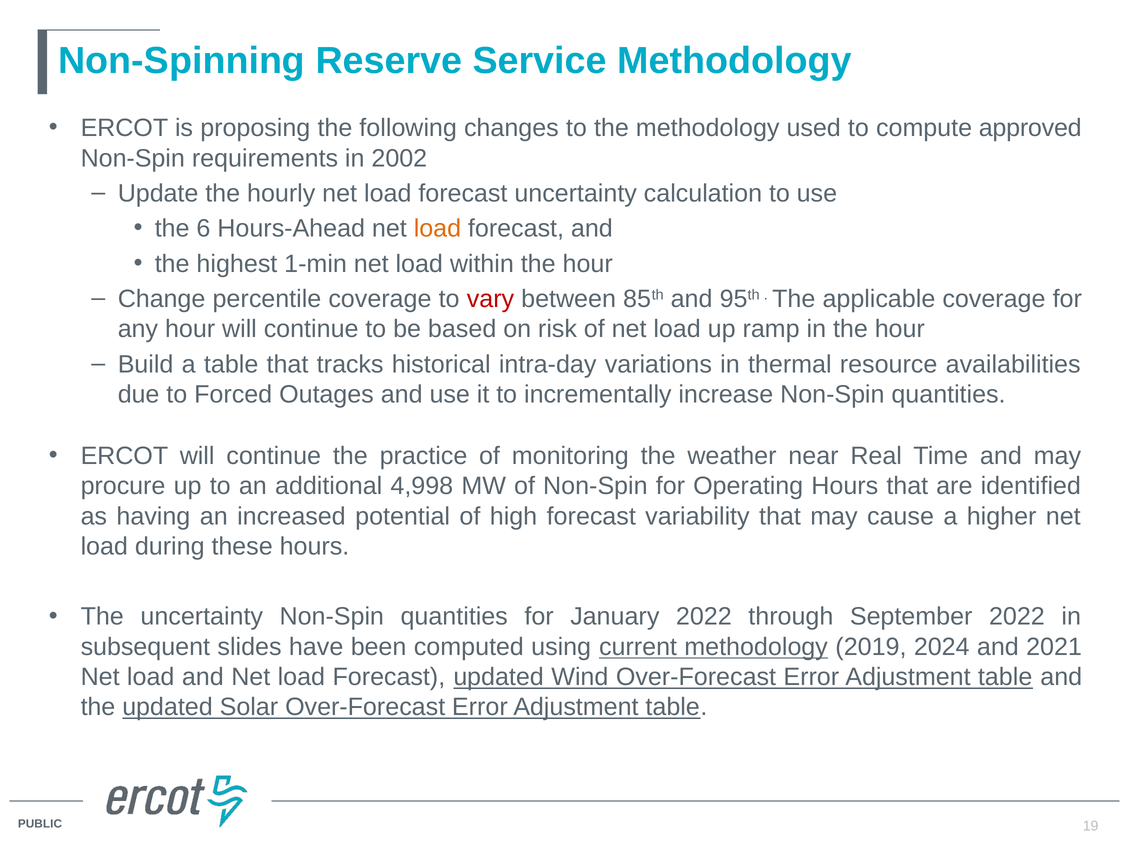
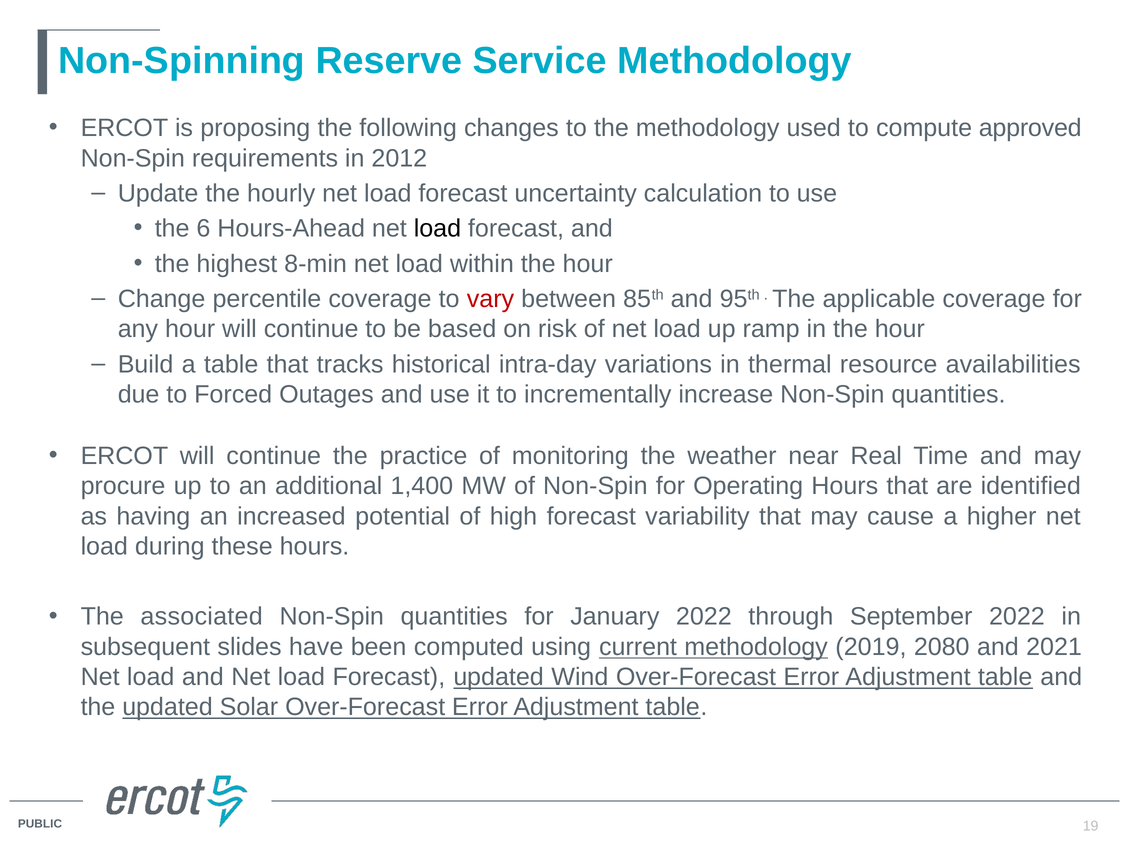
2002: 2002 -> 2012 (399, 158)
load colour: orange -> black (437, 229)
1-min: 1-min -> 8-min (316, 264)
4,998: 4,998 -> 1,400 (422, 486)
The uncertainty: uncertainty -> associated (202, 617)
2024: 2024 -> 2080 (942, 647)
